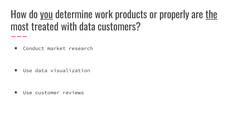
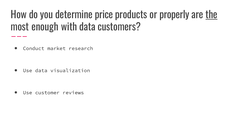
you underline: present -> none (47, 15)
work: work -> price (104, 15)
treated: treated -> enough (45, 27)
